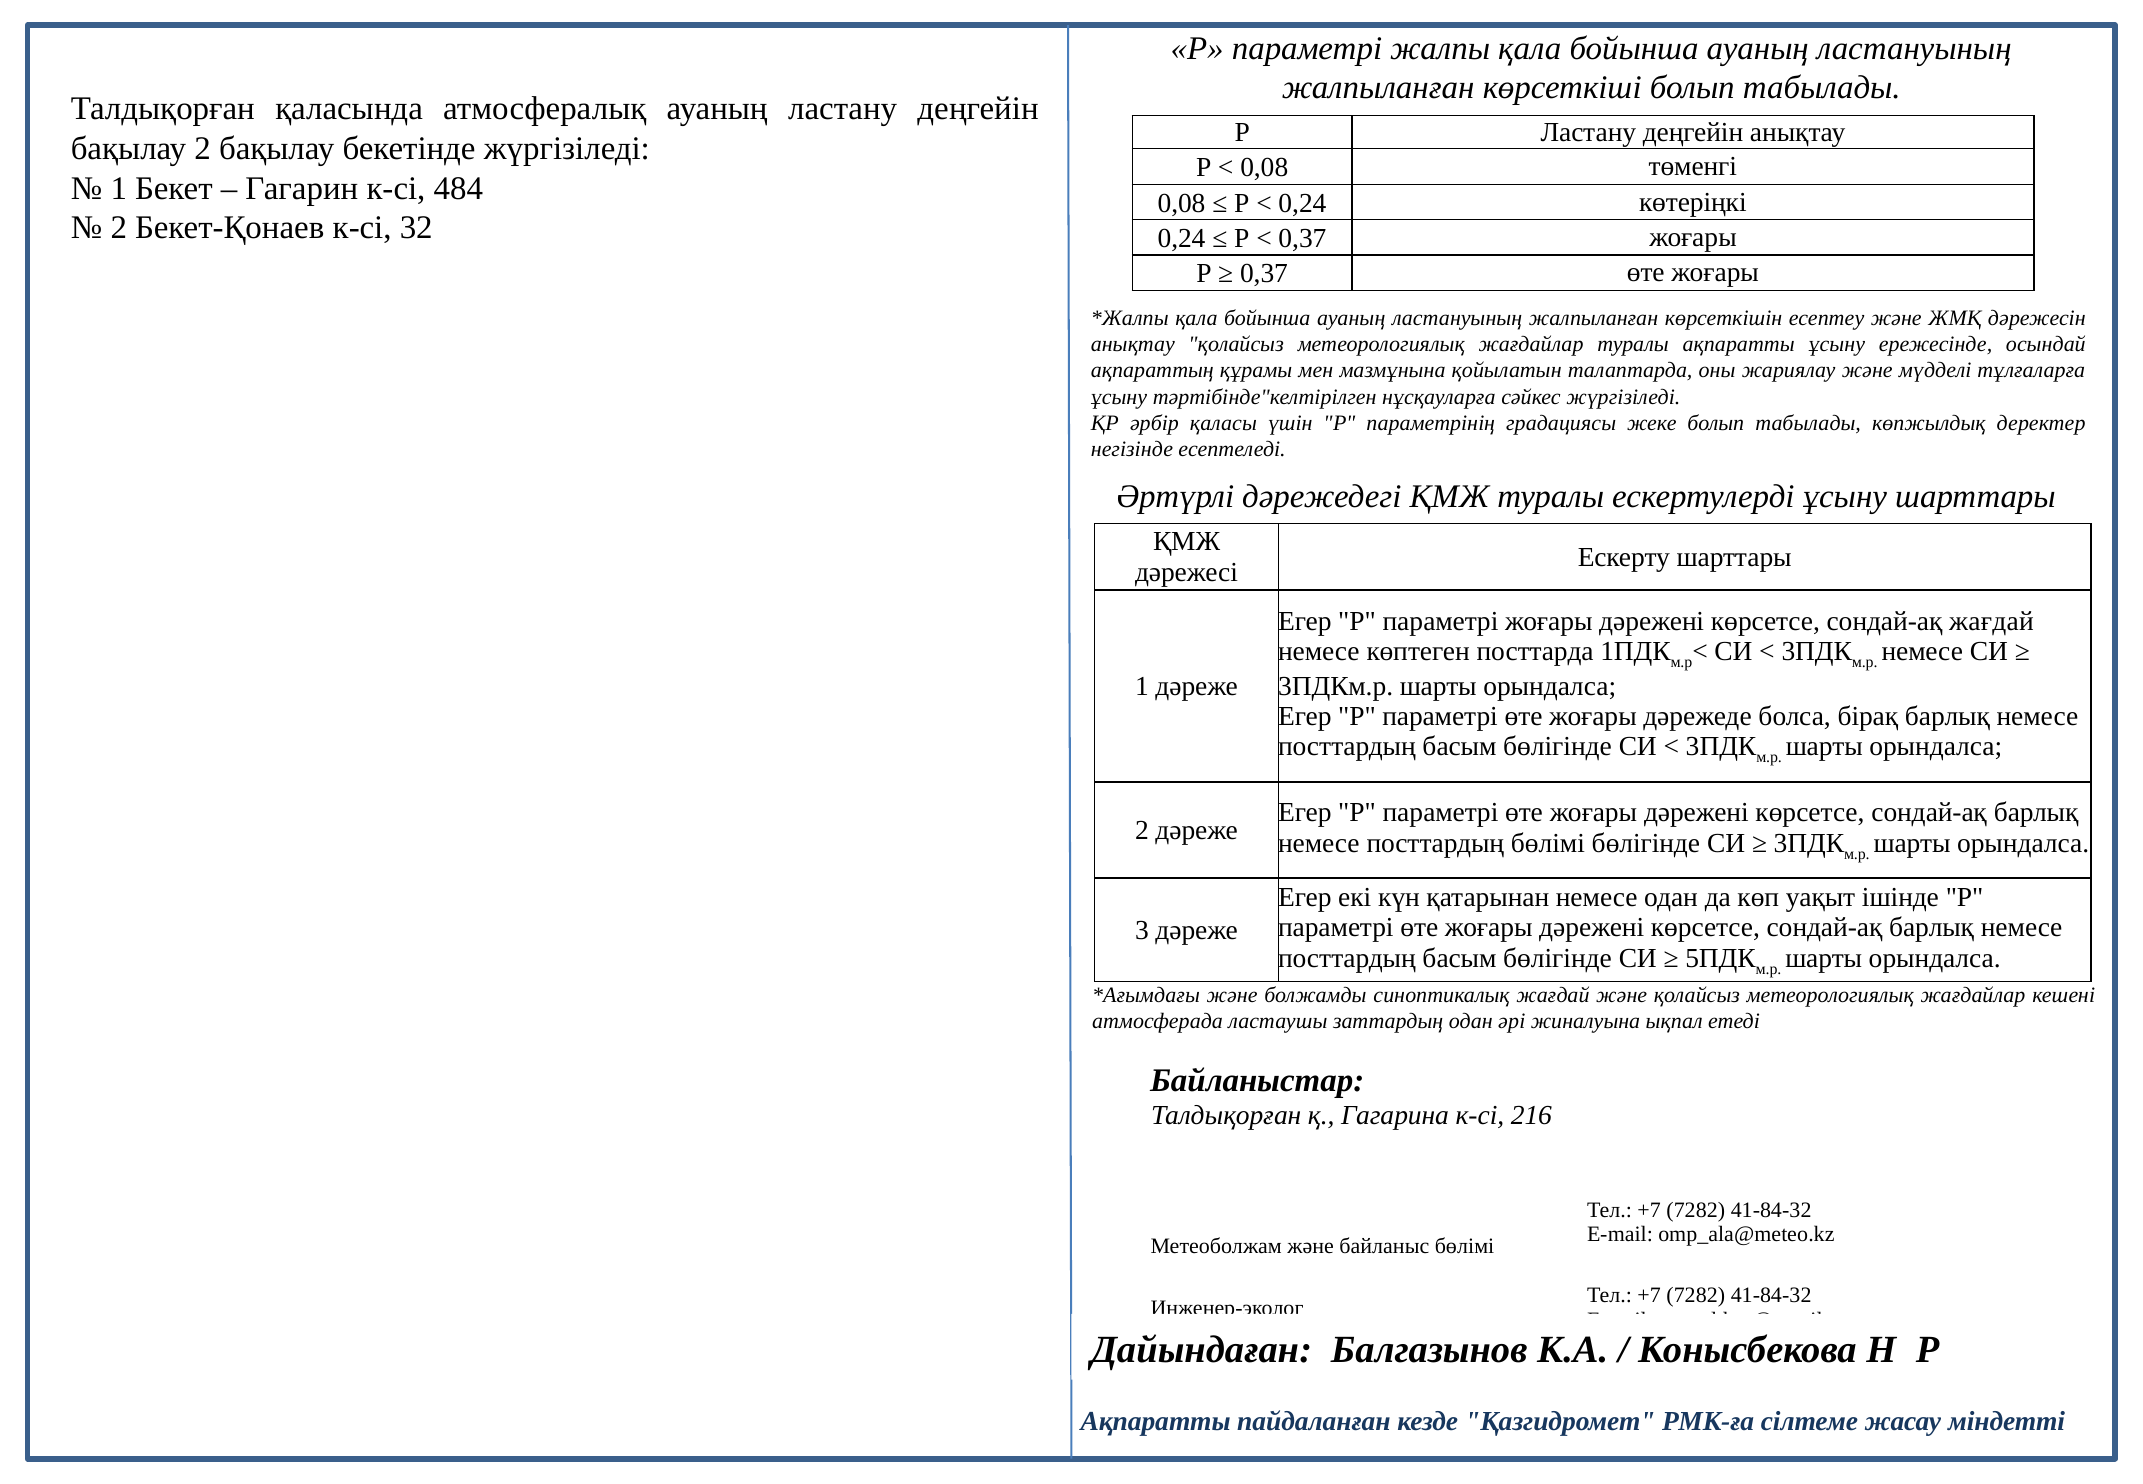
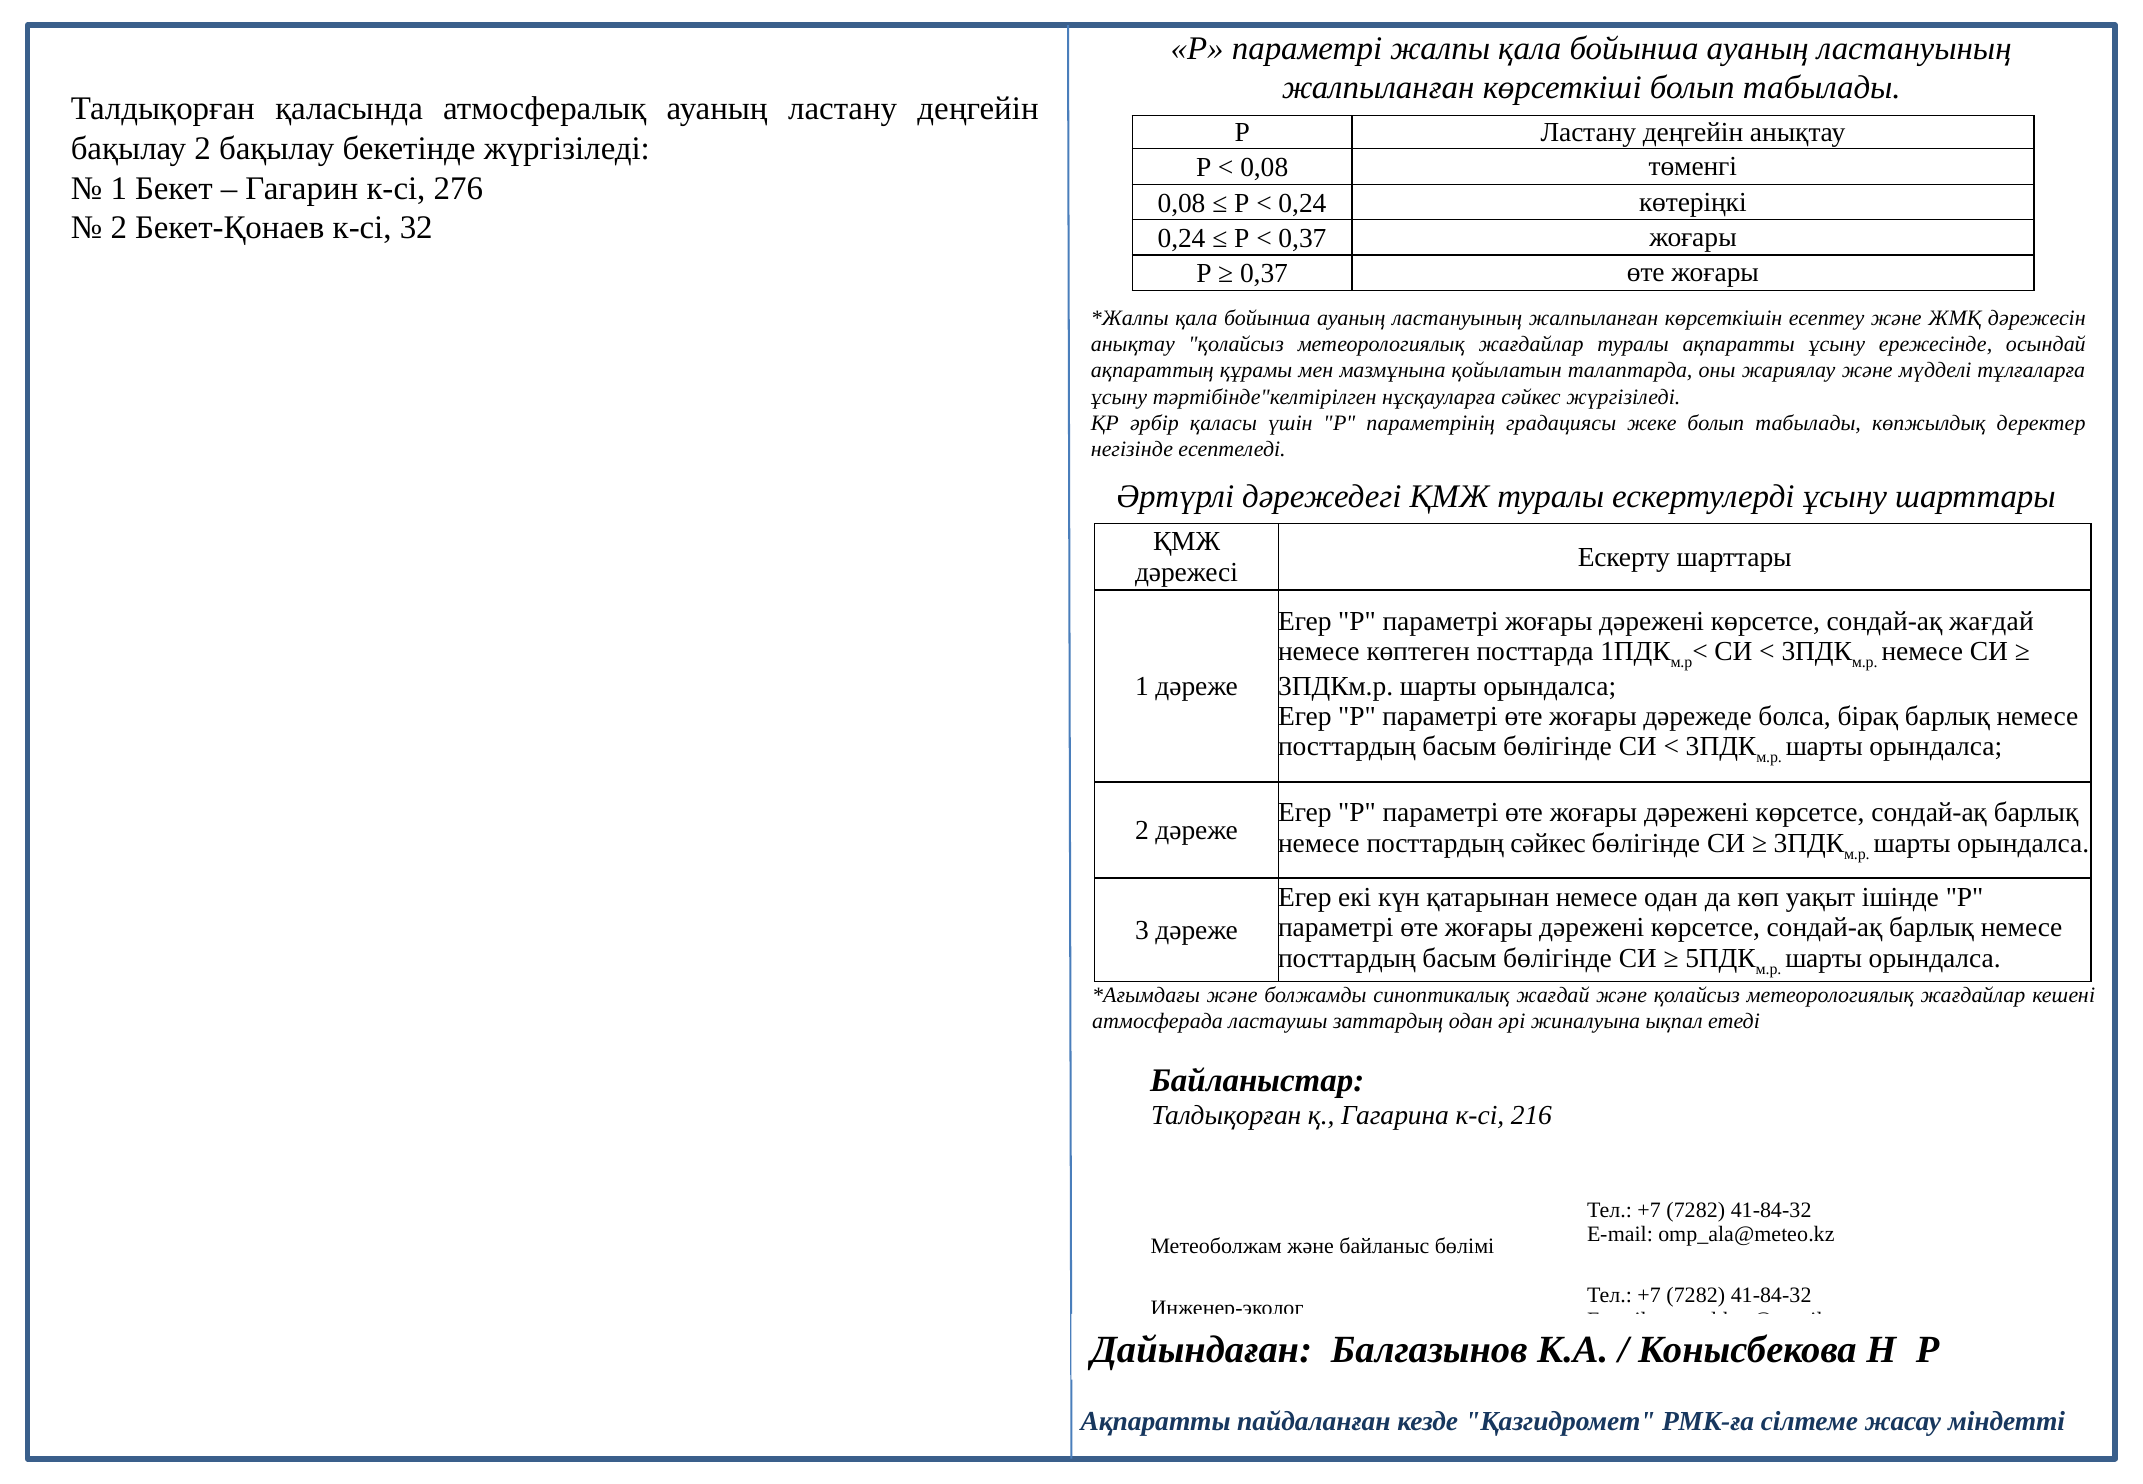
484: 484 -> 276 (458, 188)
посттардың бөлімі: бөлімі -> сәйкес (1548, 843)
